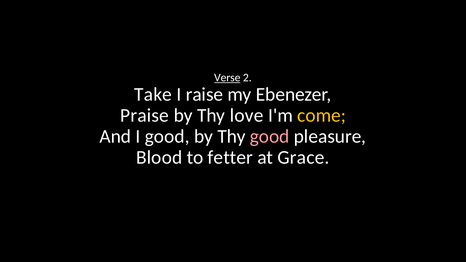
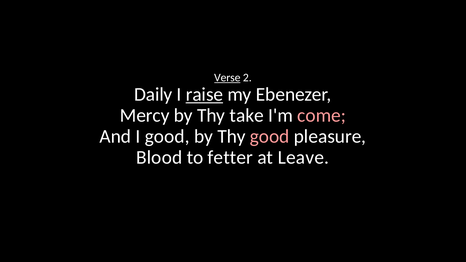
Take: Take -> Daily (153, 95)
raise underline: none -> present (204, 95)
Praise: Praise -> Mercy (145, 115)
love: love -> take (247, 115)
come colour: yellow -> pink (322, 115)
Grace: Grace -> Leave (303, 157)
